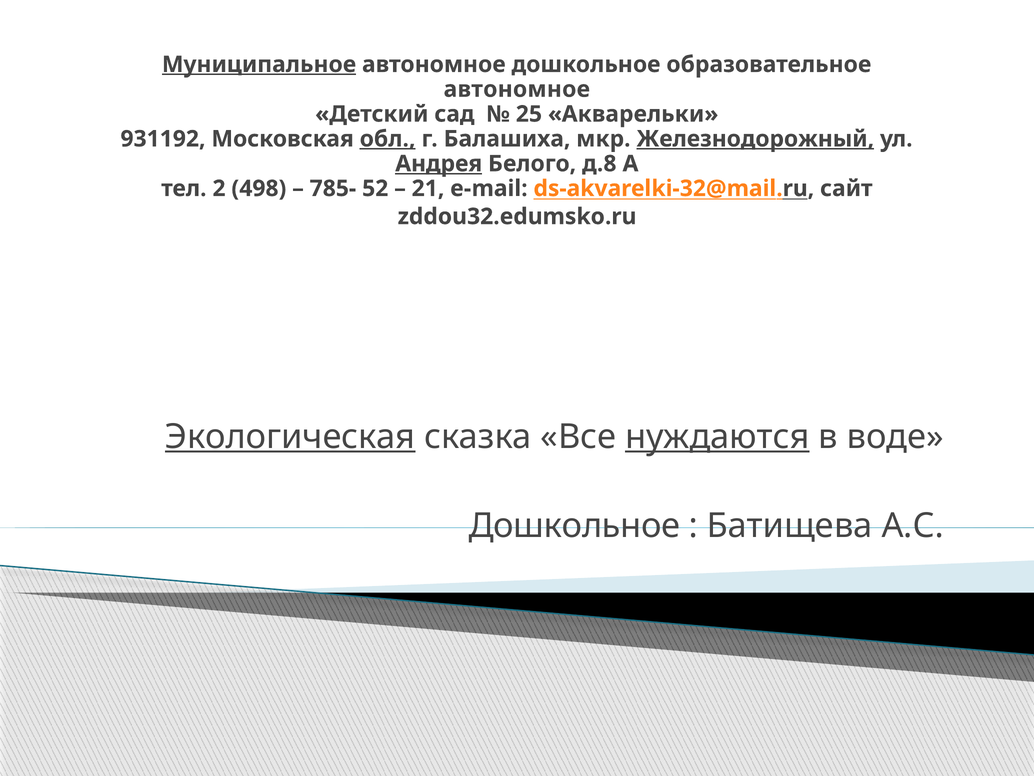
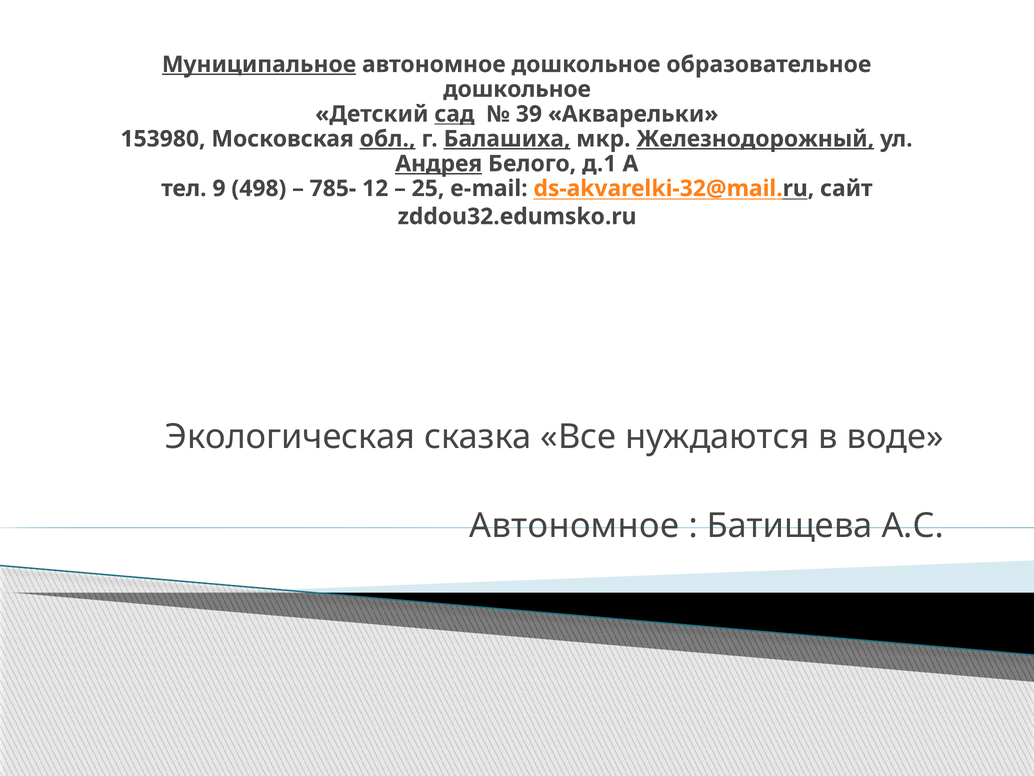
автономное: автономное -> дошкольное (517, 89)
сад underline: none -> present (454, 114)
25: 25 -> 39 (529, 114)
931192: 931192 -> 153980 (163, 139)
Балашиха underline: none -> present (507, 139)
д.8: д.8 -> д.1 (599, 164)
2: 2 -> 9 (219, 188)
52: 52 -> 12 (375, 188)
21: 21 -> 25 (428, 188)
Экологическая underline: present -> none (290, 437)
нуждаются underline: present -> none (717, 437)
Дошкольное: Дошкольное -> Автономное (574, 525)
